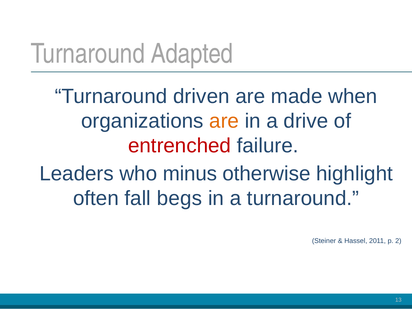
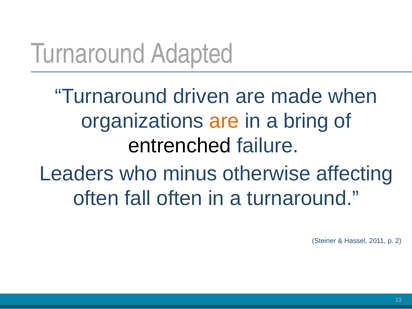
drive: drive -> bring (306, 121)
entrenched colour: red -> black (180, 146)
highlight: highlight -> affecting (355, 174)
fall begs: begs -> often (179, 199)
